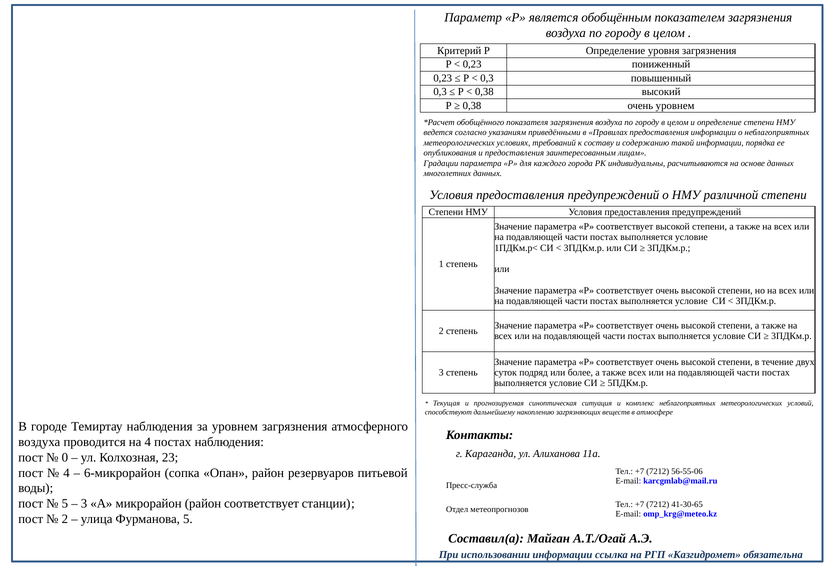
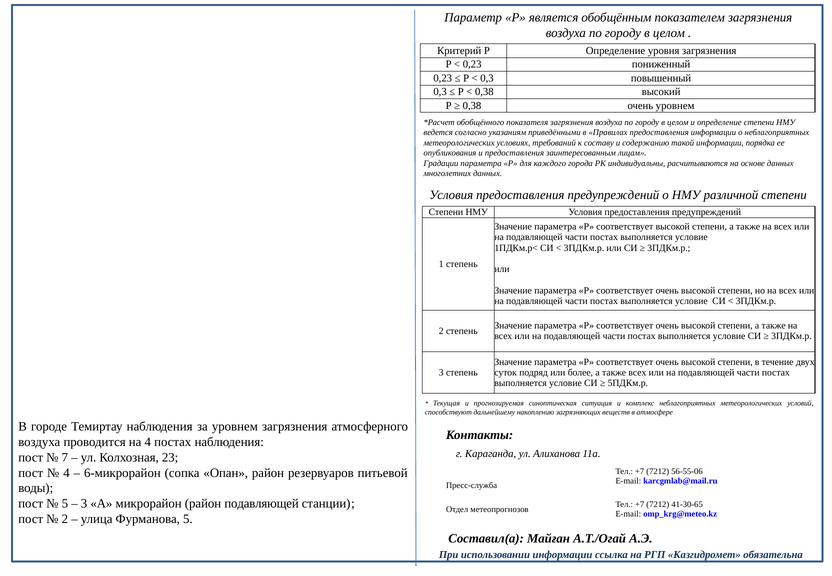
0: 0 -> 7 (65, 457)
район соответствует: соответствует -> подавляющей (262, 504)
